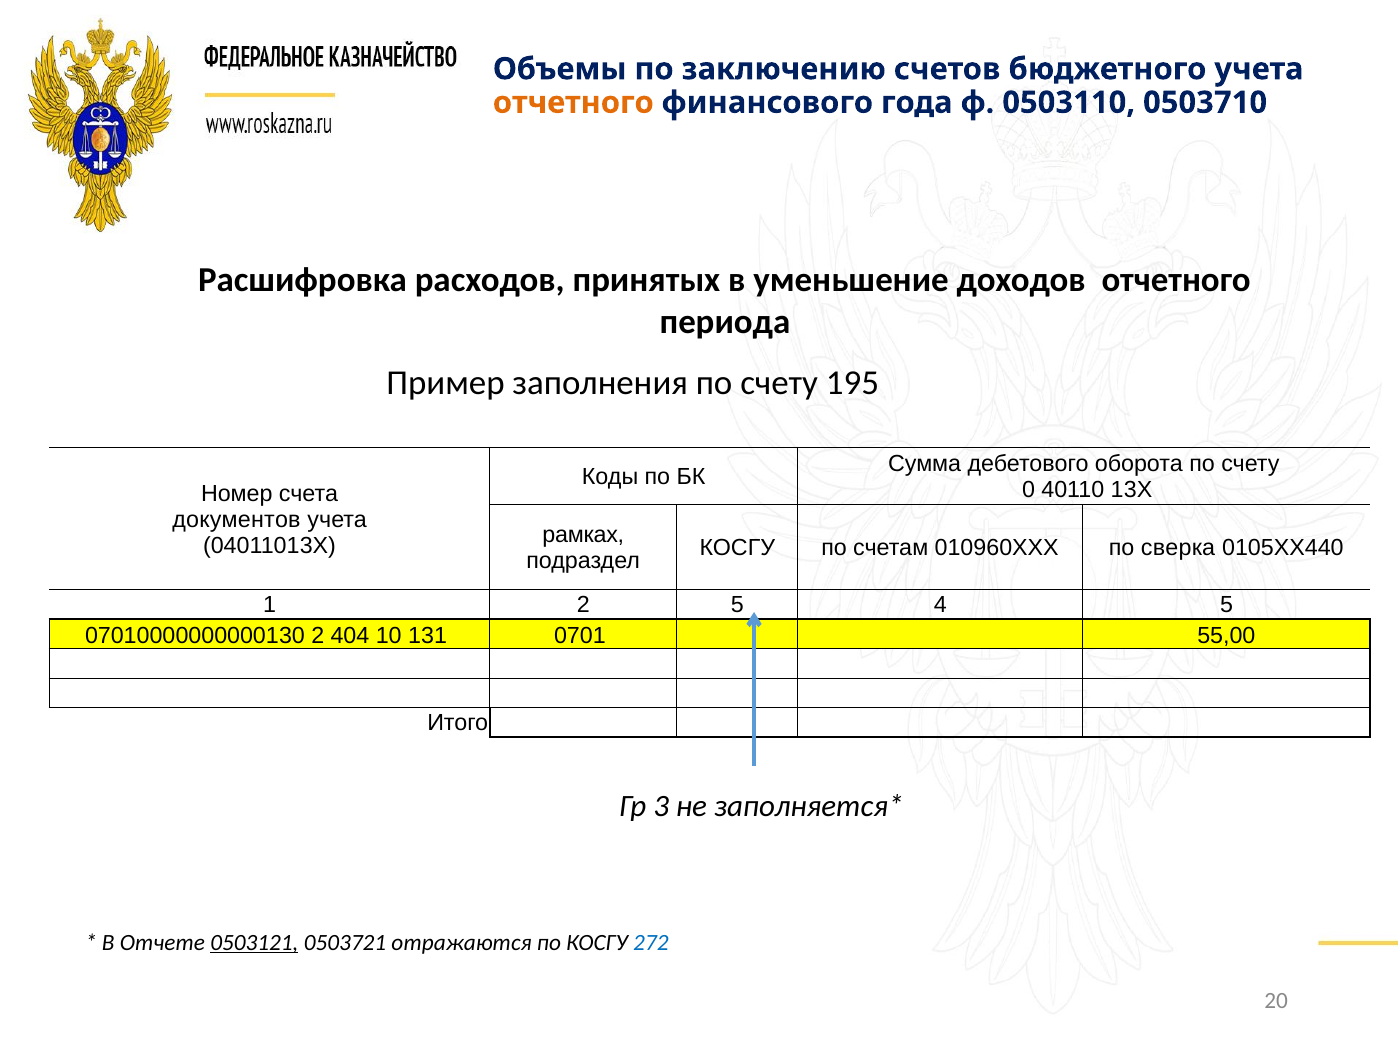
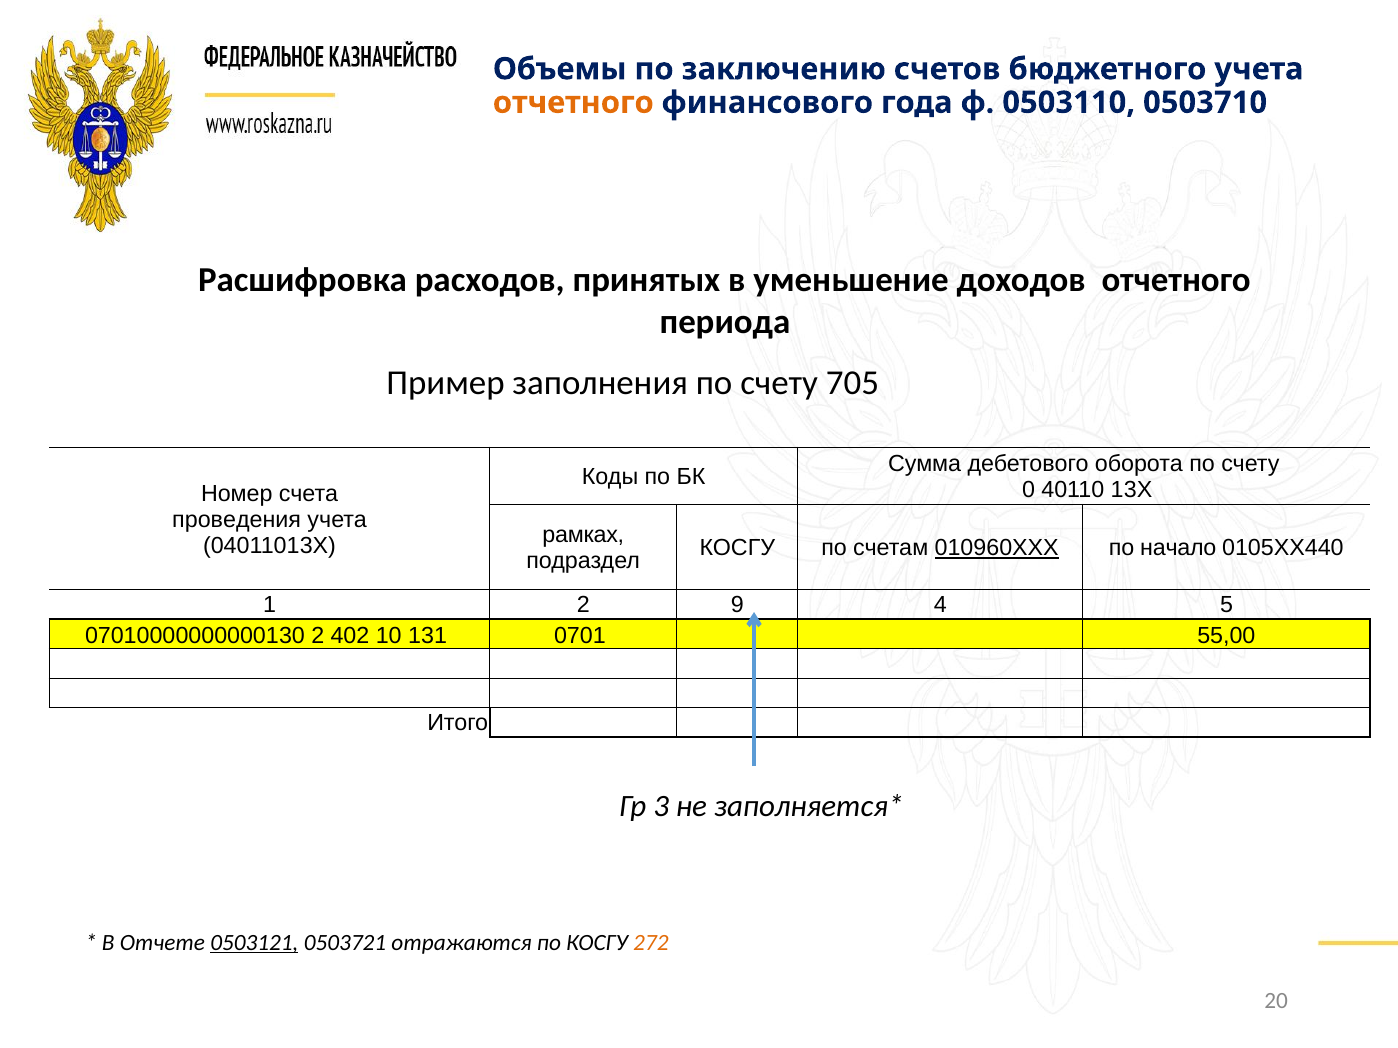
195: 195 -> 705 (852, 383)
документов: документов -> проведения (237, 520)
010960ХХХ underline: none -> present (997, 548)
сверка: сверка -> начало (1178, 548)
2 5: 5 -> 9 (737, 605)
404: 404 -> 402 (350, 636)
272 colour: blue -> orange (651, 943)
